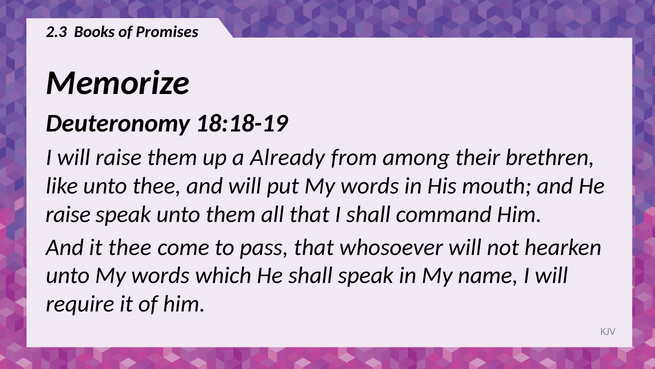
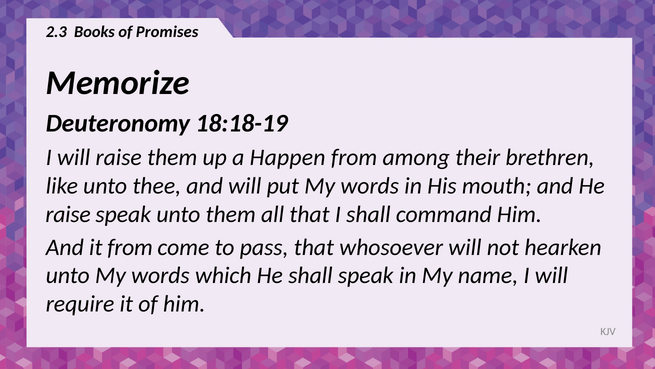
Already: Already -> Happen (288, 158)
it thee: thee -> from (130, 248)
